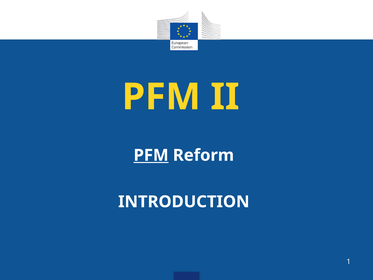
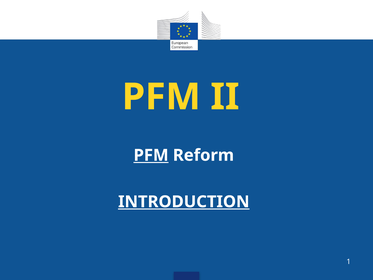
INTRODUCTION underline: none -> present (184, 202)
